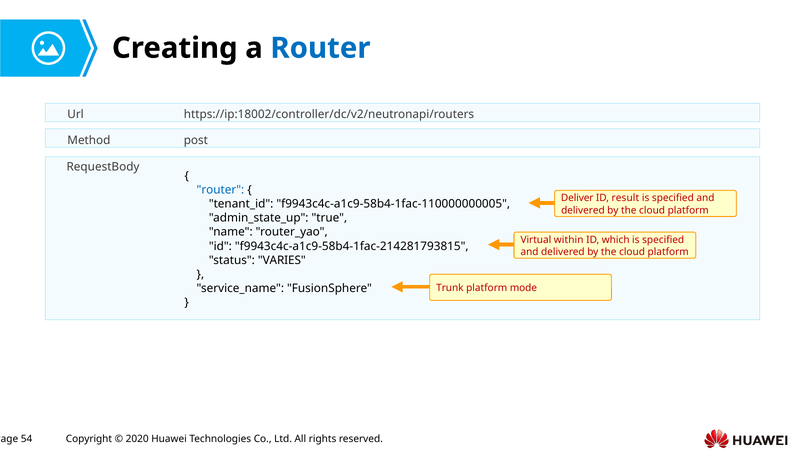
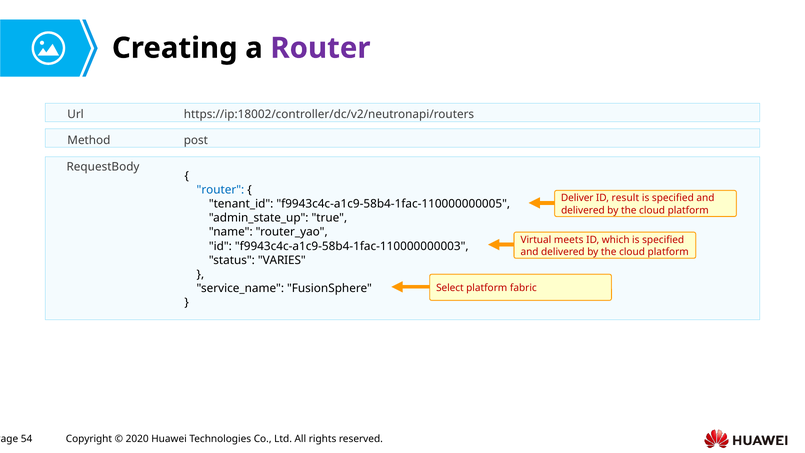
Router colour: blue -> purple (320, 48)
within: within -> meets (569, 240)
f9943c4c-a1c9-58b4-1fac-214281793815: f9943c4c-a1c9-58b4-1fac-214281793815 -> f9943c4c-a1c9-58b4-1fac-110000000003 (352, 246)
Trunk: Trunk -> Select (450, 288)
mode: mode -> fabric (523, 288)
